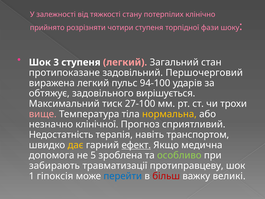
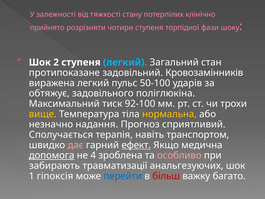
3: 3 -> 2 (56, 62)
легкий colour: pink -> light blue (125, 62)
Першочерговий: Першочерговий -> Кровозамінників (204, 73)
94-100: 94-100 -> 50-100 (155, 83)
вирішується: вирішується -> поліглюкіна (166, 93)
27-100: 27-100 -> 92-100 (140, 104)
вище colour: pink -> yellow (43, 114)
клінічної: клінічної -> надання (97, 124)
Недостатність: Недостатність -> Сполучається (61, 135)
дає colour: yellow -> pink (76, 145)
допомога underline: none -> present (52, 155)
5: 5 -> 4 (93, 155)
особливо colour: light green -> pink (179, 155)
протиправцеву: протиправцеву -> анальгезуючих (187, 166)
великі: великі -> багато (229, 176)
